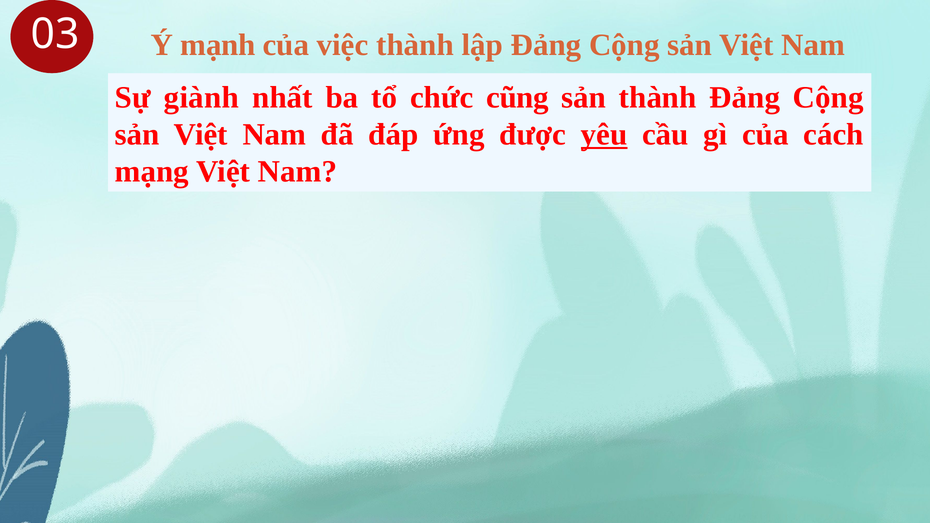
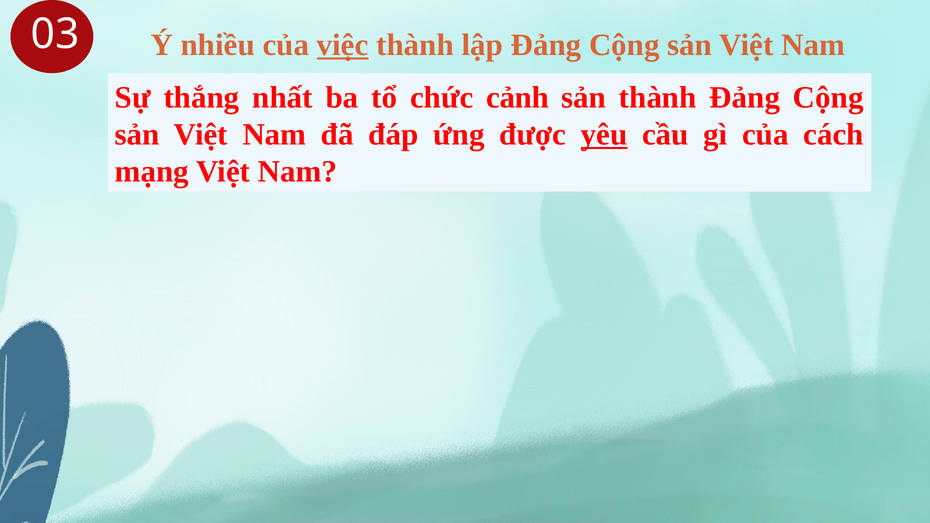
mạnh: mạnh -> nhiều (218, 45)
việc underline: none -> present (343, 45)
giành: giành -> thắng (202, 97)
cũng: cũng -> cảnh (517, 97)
